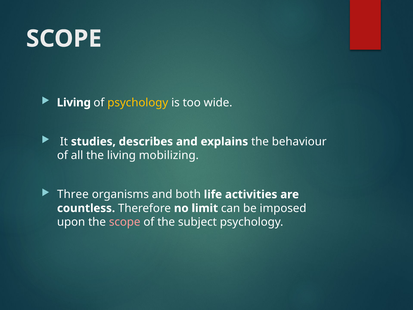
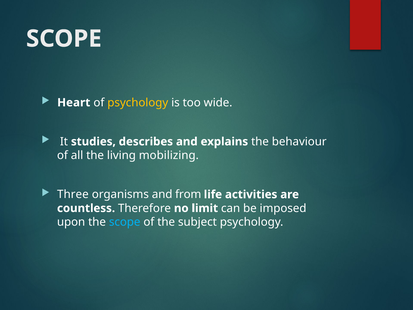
Living: Living -> Heart (74, 102)
both: both -> from (188, 194)
scope colour: pink -> light blue (125, 222)
